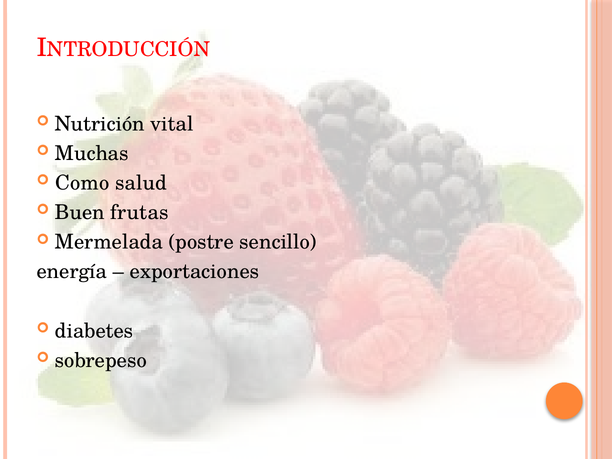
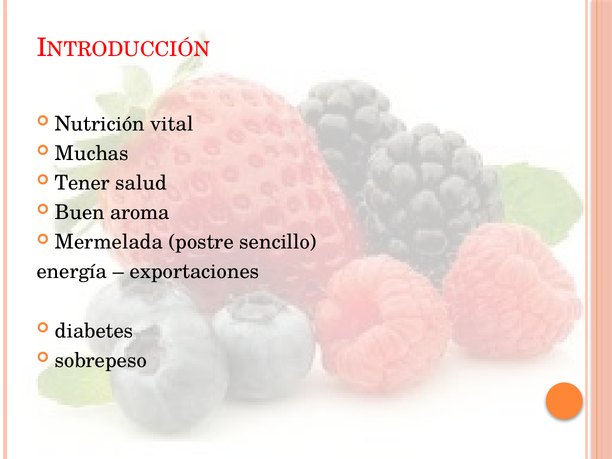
Como: Como -> Tener (82, 183)
frutas: frutas -> aroma (140, 213)
